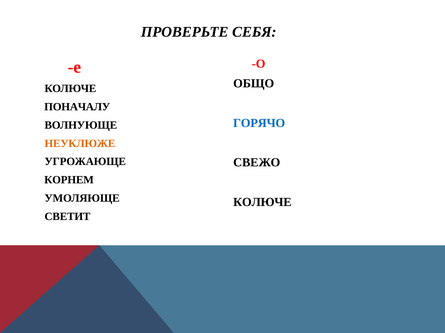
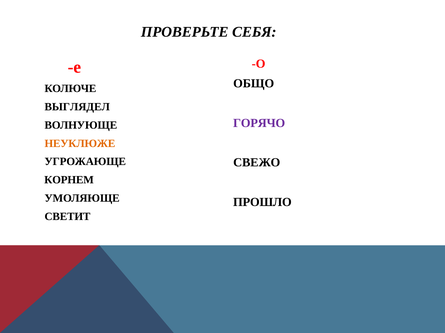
ПОНАЧАЛУ: ПОНАЧАЛУ -> ВЫГЛЯДЕЛ (77, 107)
ГОРЯЧО colour: blue -> purple (259, 123)
КОЛЮЧЕ: КОЛЮЧЕ -> ПРОШЛО (262, 203)
